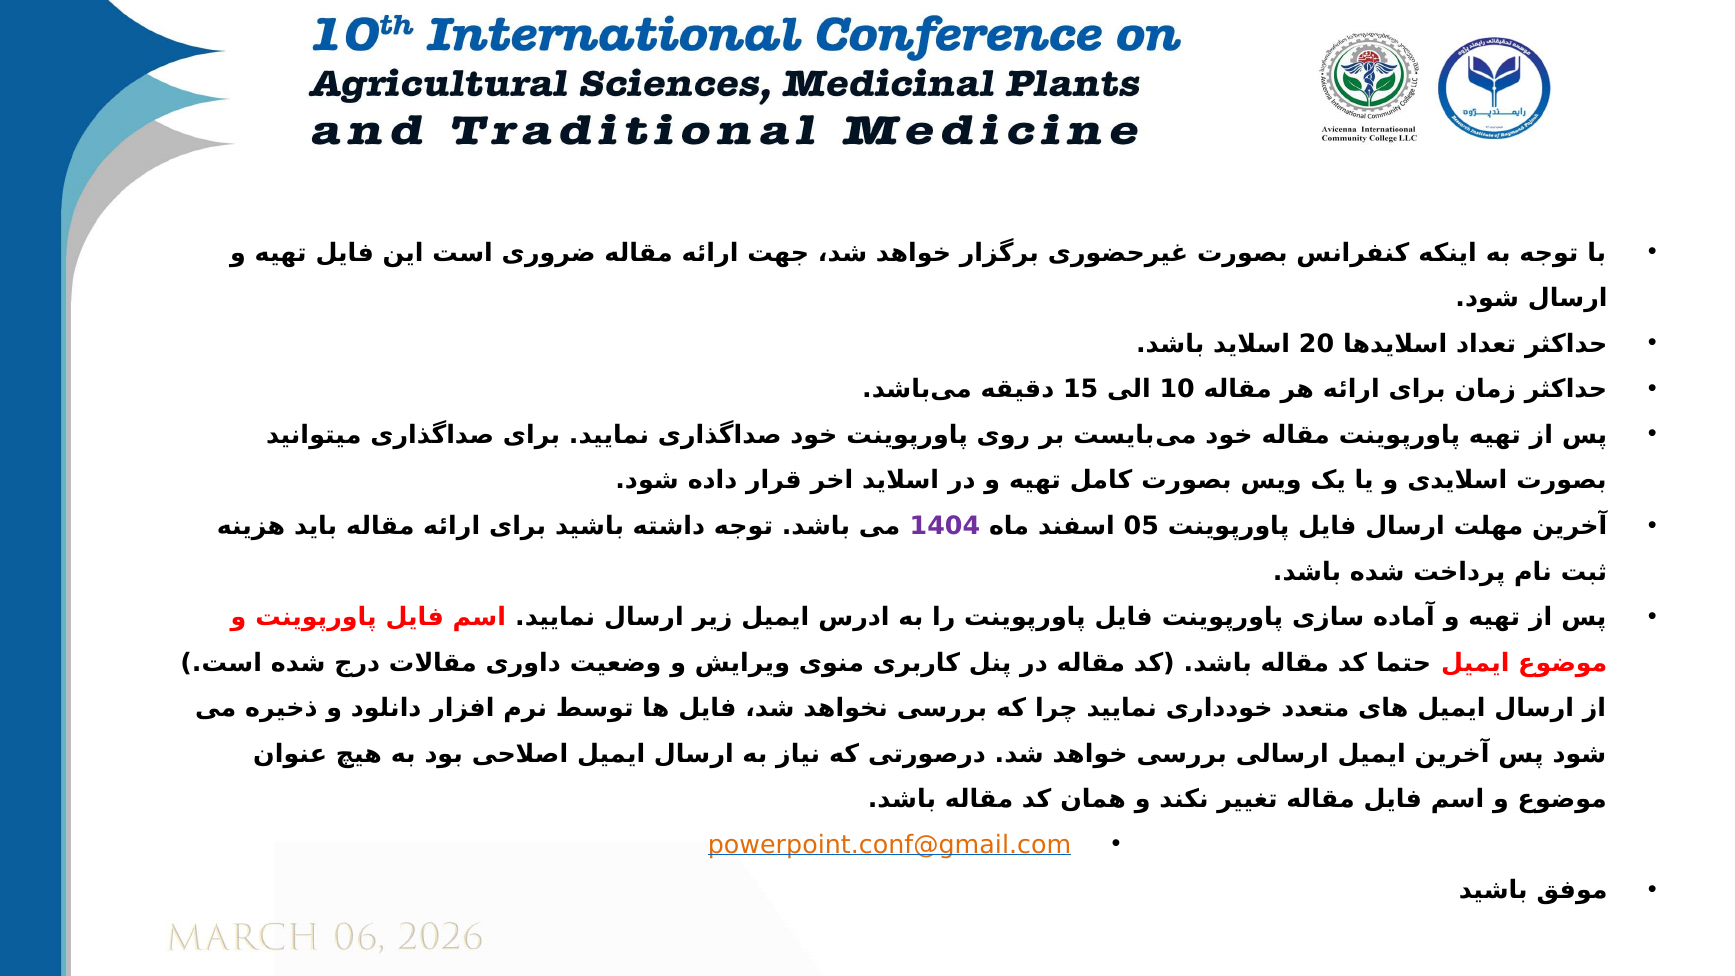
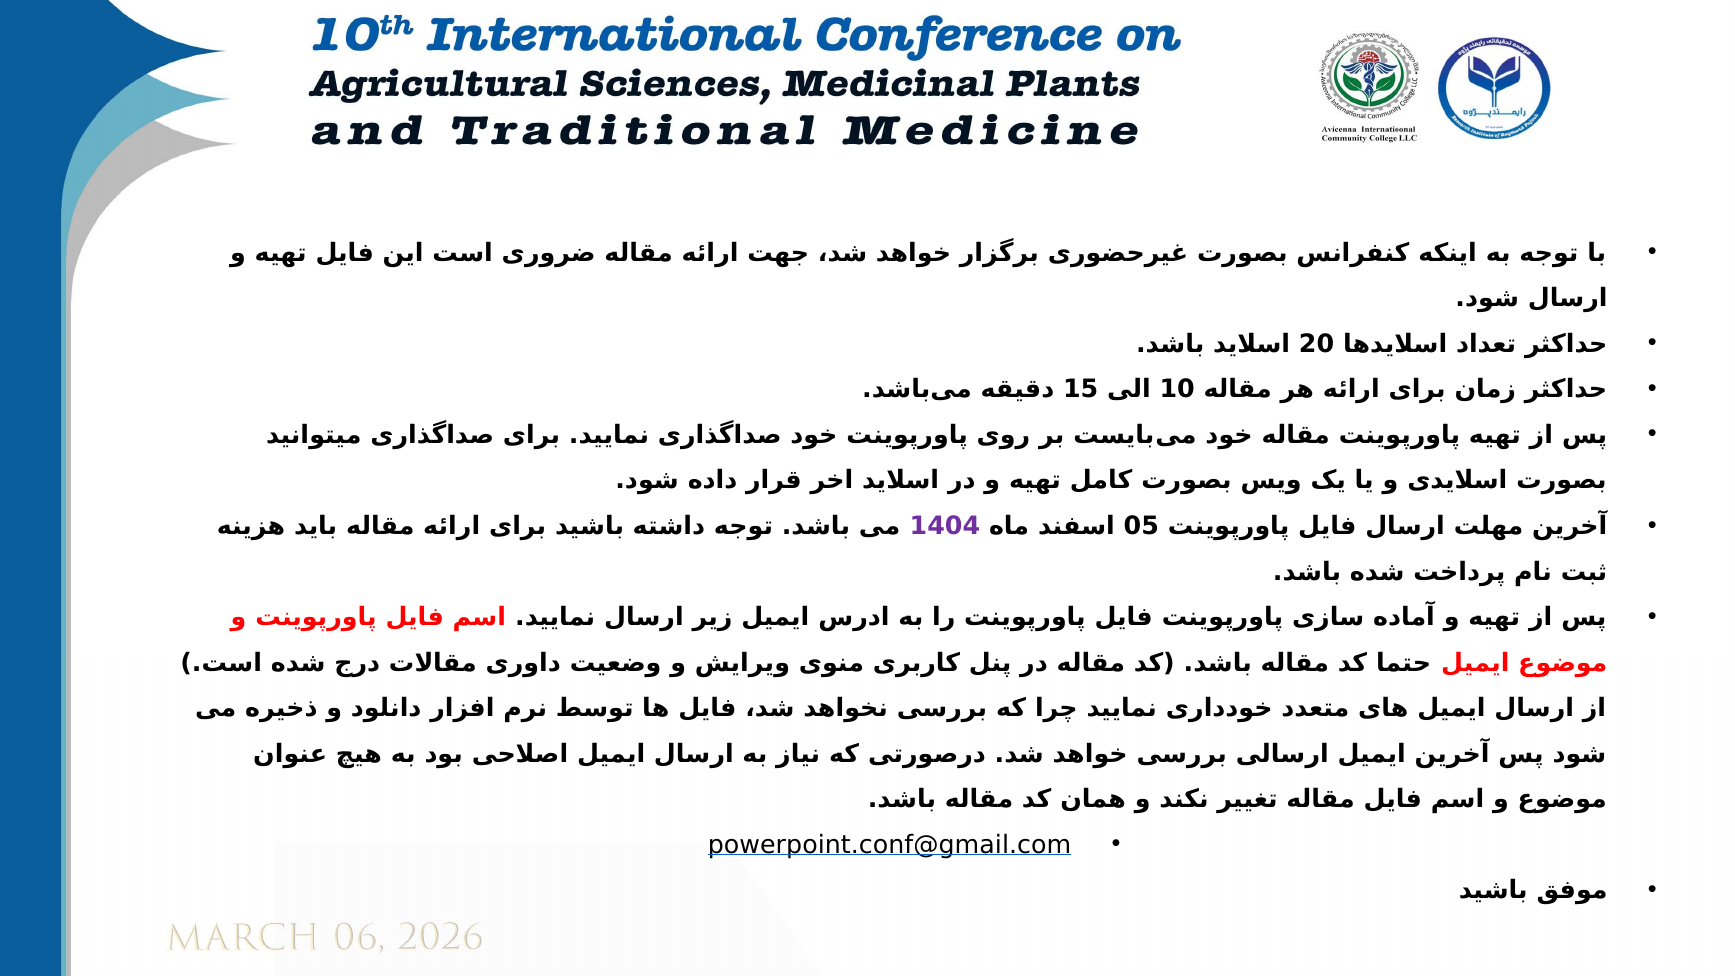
powerpoint.conf@gmail.com colour: orange -> black (890, 845)
